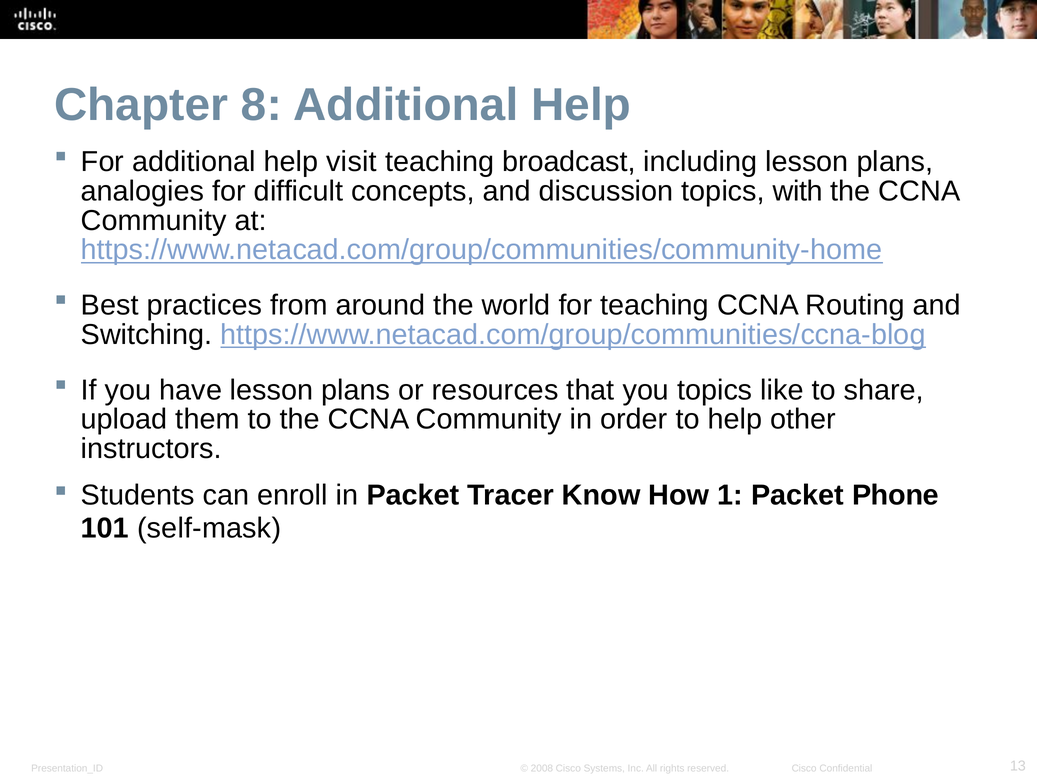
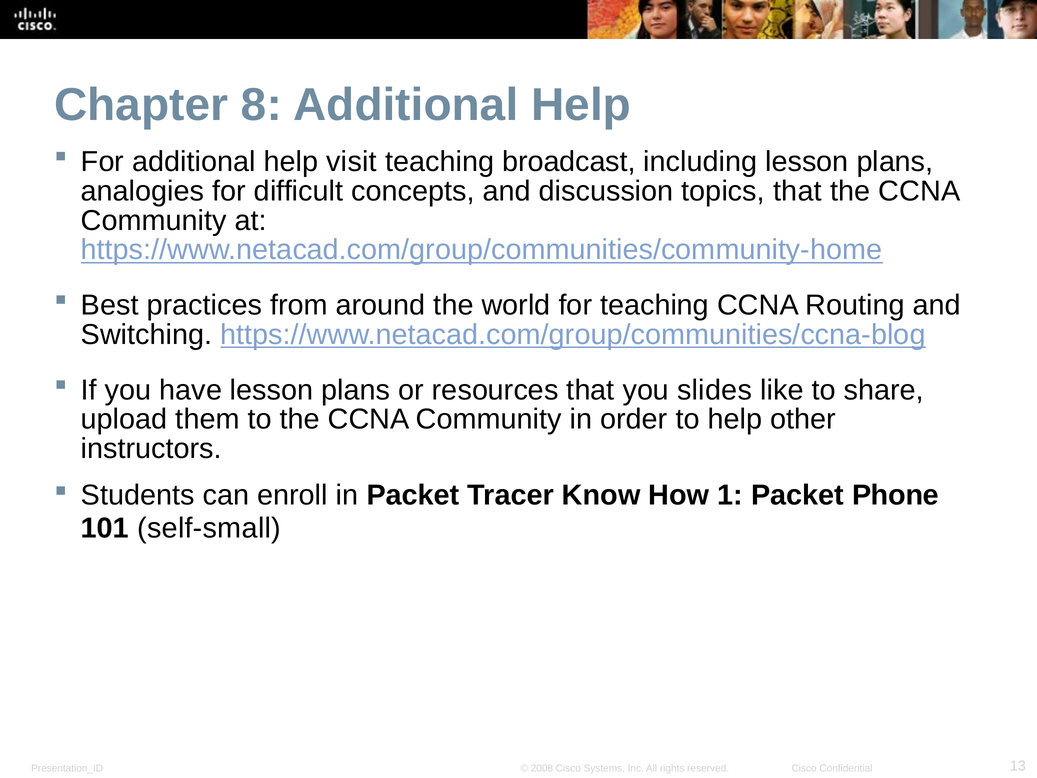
topics with: with -> that (797, 191)
you topics: topics -> slides (715, 390)
self-mask: self-mask -> self-small (209, 528)
